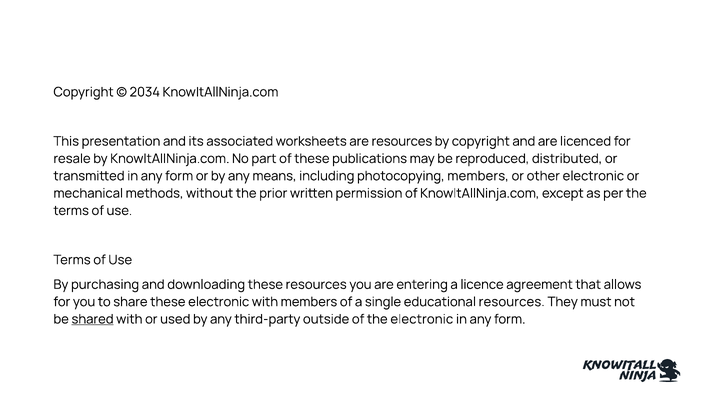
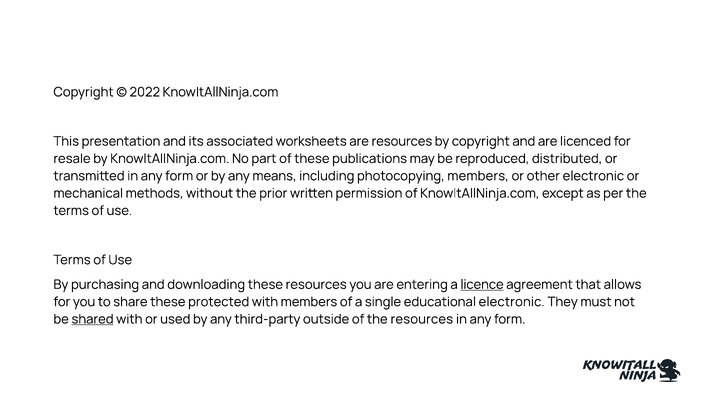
2034: 2034 -> 2022 (145, 92)
licence underline: none -> present (482, 285)
these electronic: electronic -> protected (219, 302)
educational resources: resources -> electronic (512, 302)
the electronic: electronic -> resources (422, 319)
